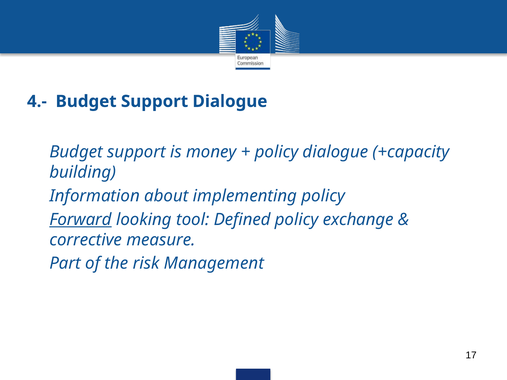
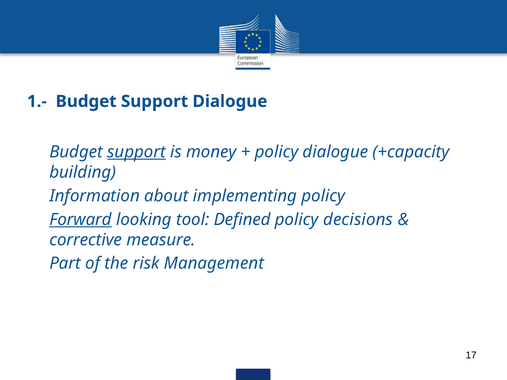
4.-: 4.- -> 1.- (37, 101)
support underline: none -> present (137, 152)
exchange: exchange -> decisions (358, 220)
